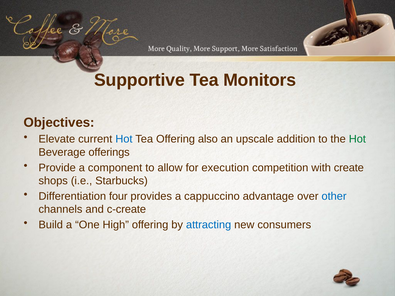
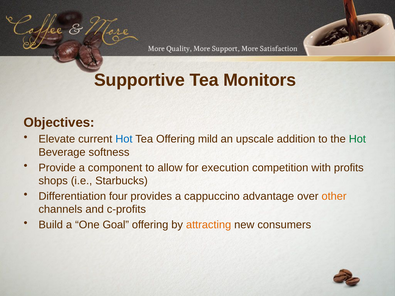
also: also -> mild (208, 139)
offerings: offerings -> softness (109, 152)
create: create -> profits (349, 168)
other colour: blue -> orange (334, 196)
c-create: c-create -> c-profits (126, 209)
High: High -> Goal (116, 225)
attracting colour: blue -> orange (209, 225)
